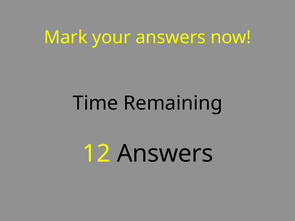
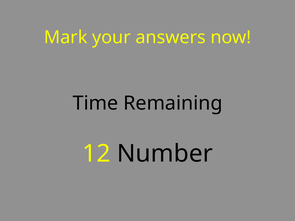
12 Answers: Answers -> Number (165, 154)
